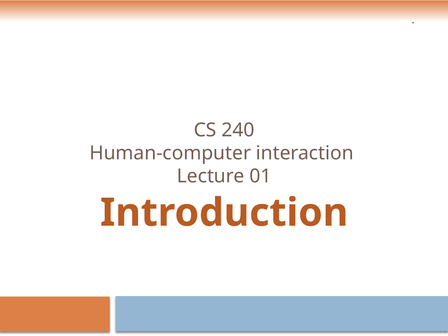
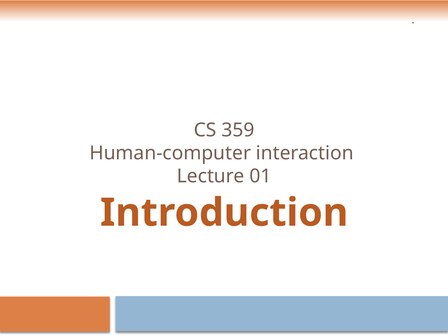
240: 240 -> 359 (238, 130)
